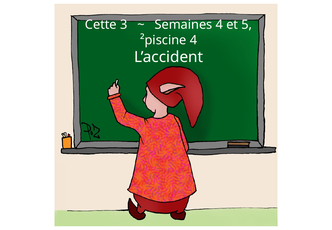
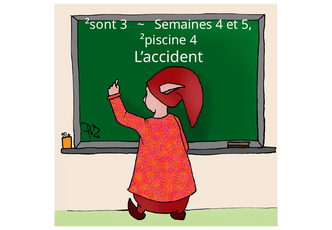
Cette: Cette -> ²sont (101, 25)
